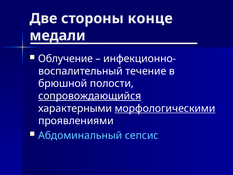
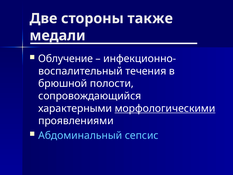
конце: конце -> также (150, 18)
течение: течение -> течения (146, 71)
сопровождающийся underline: present -> none (90, 96)
